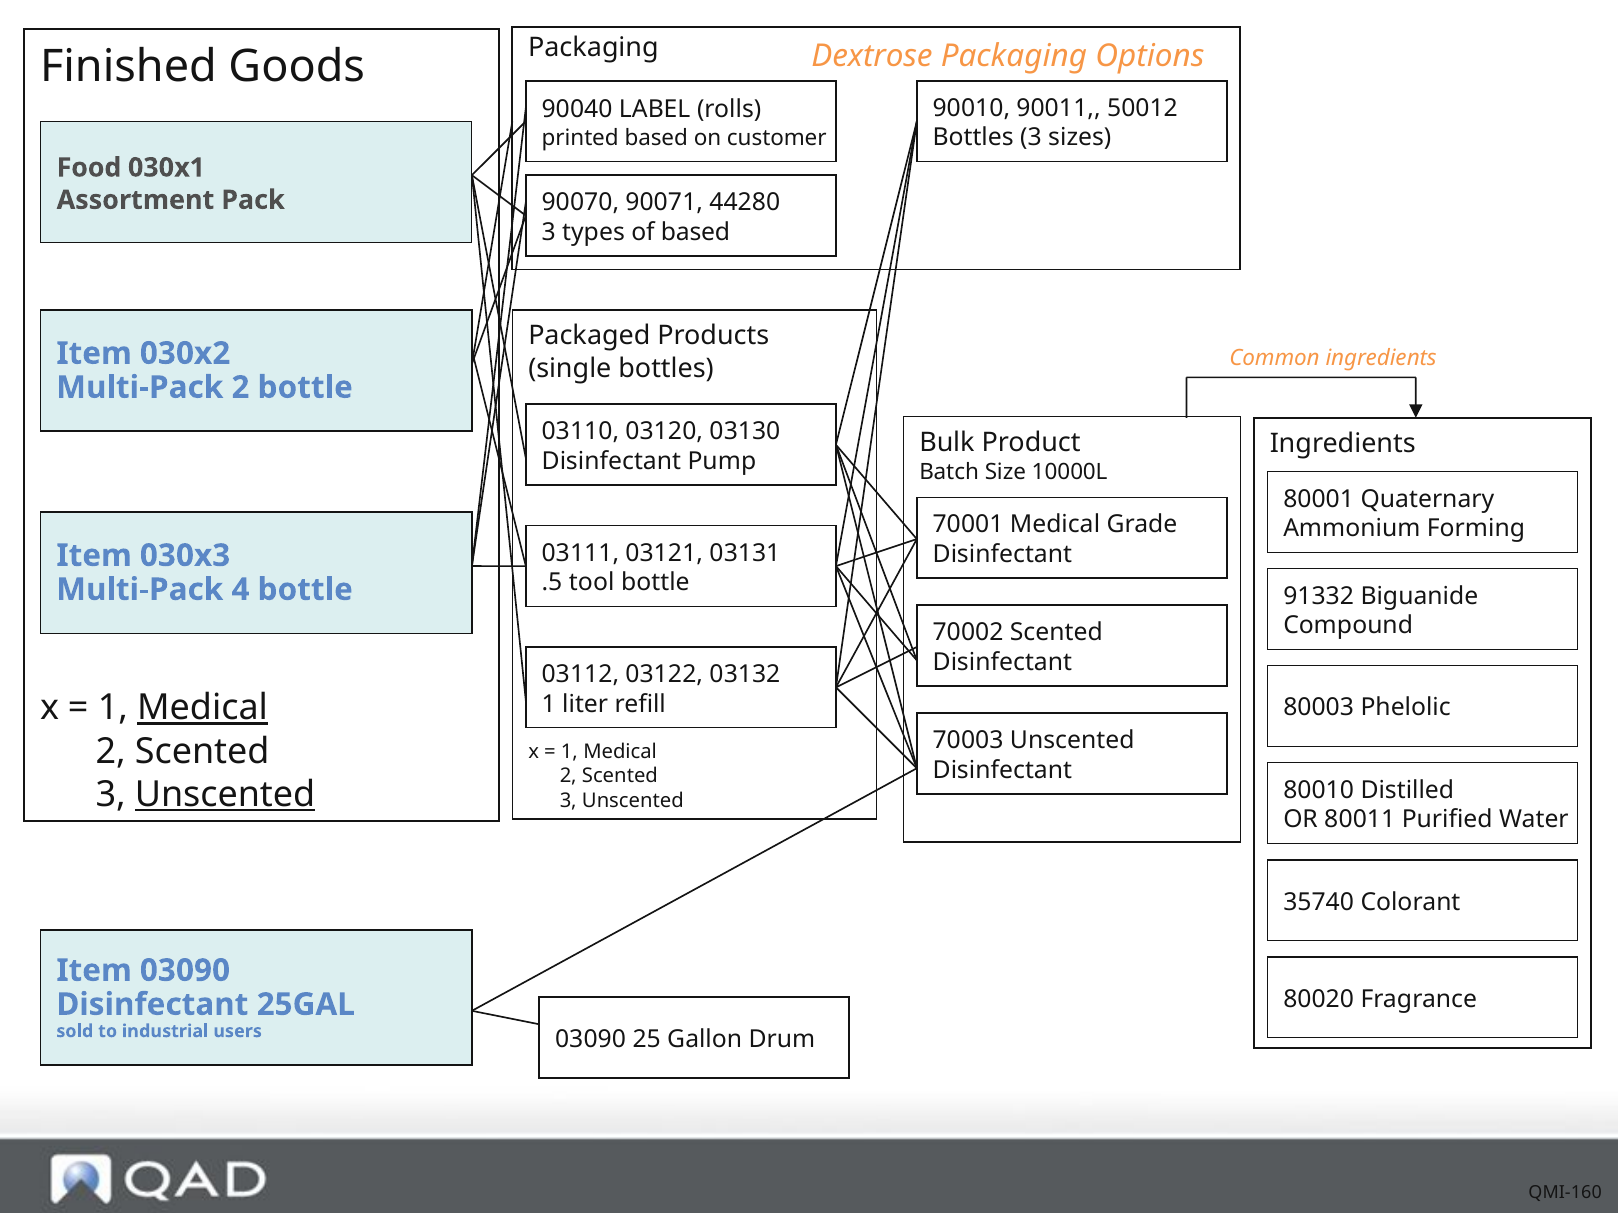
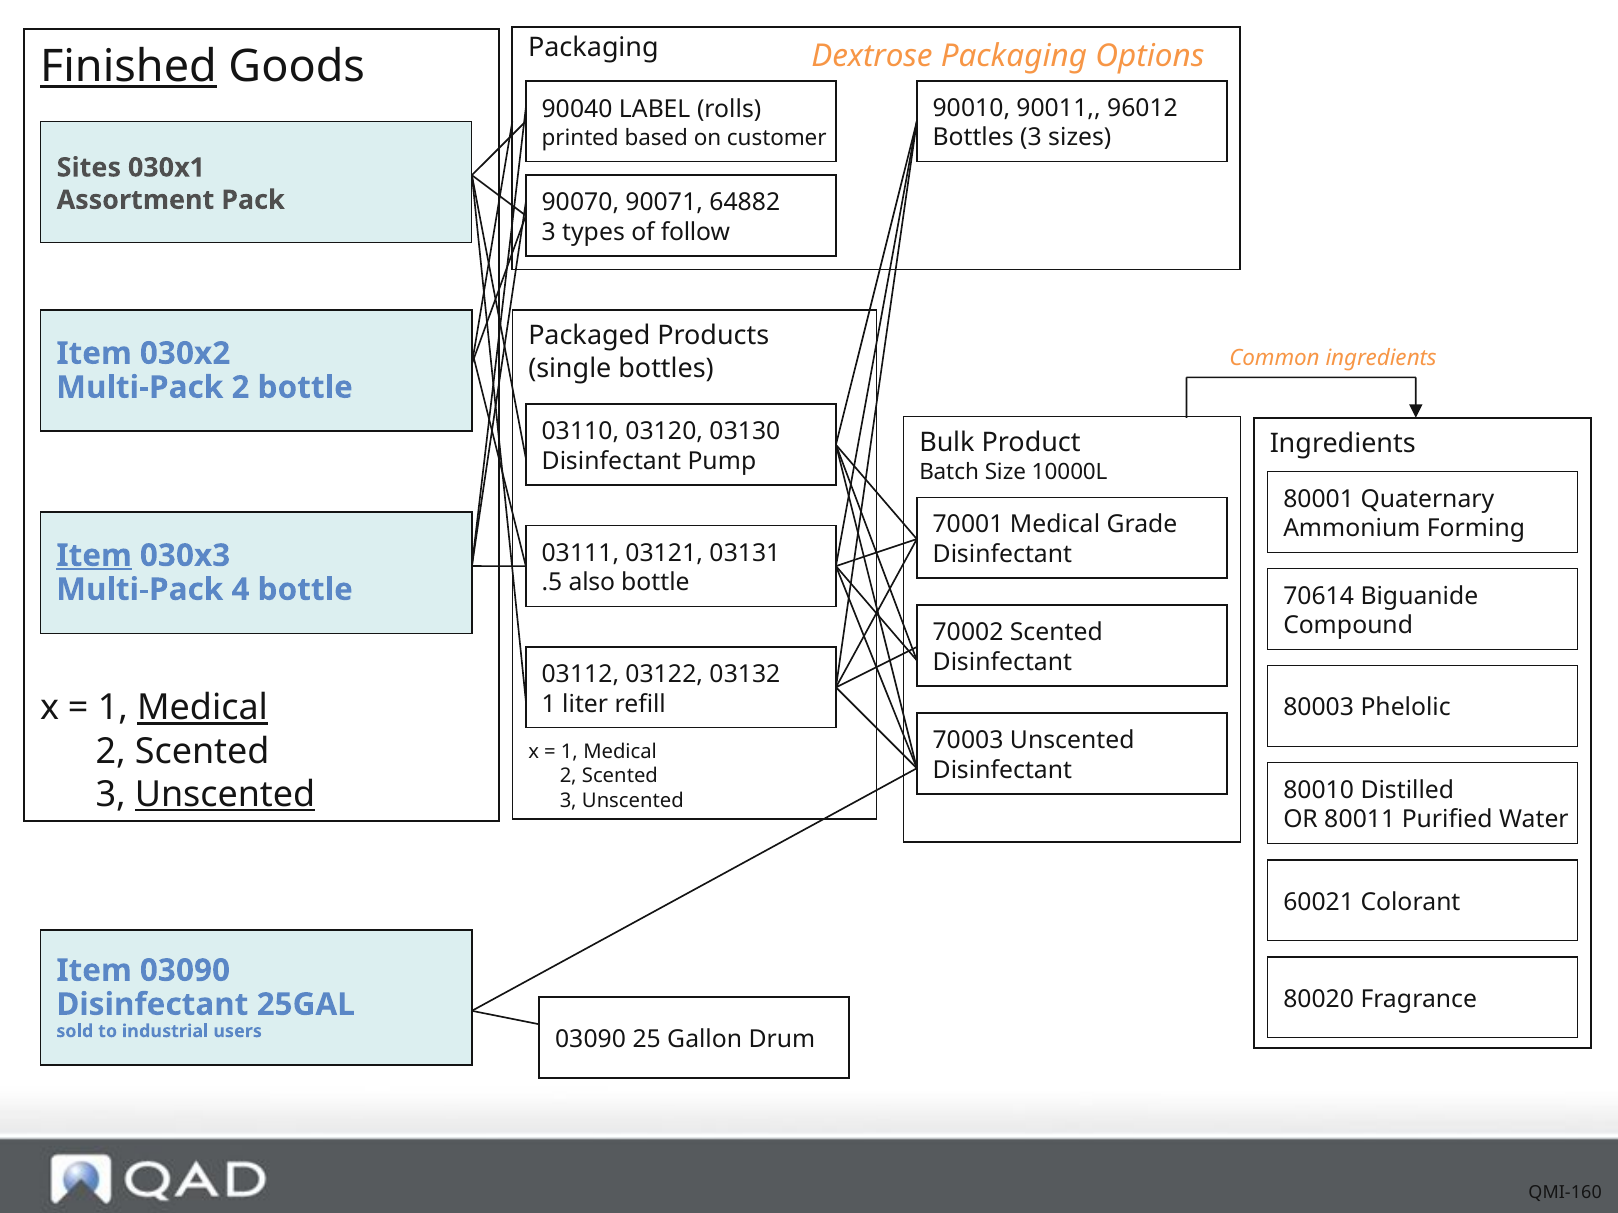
Finished underline: none -> present (128, 67)
50012: 50012 -> 96012 (1143, 108)
Food: Food -> Sites (89, 168)
44280: 44280 -> 64882 (745, 203)
of based: based -> follow (695, 232)
Item underline: none -> present (94, 556)
tool: tool -> also (592, 583)
91332: 91332 -> 70614 (1319, 596)
35740: 35740 -> 60021 (1319, 902)
